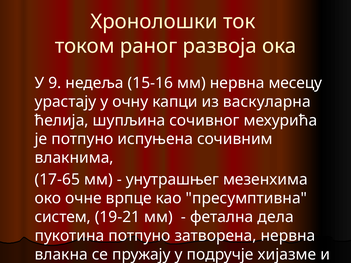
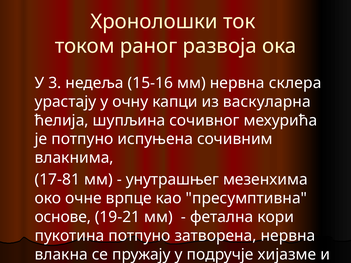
9: 9 -> 3 (55, 83)
месецу: месецу -> склера (295, 83)
17-65: 17-65 -> 17-81 (57, 180)
систем: систем -> основе (63, 217)
дела: дела -> кори (276, 217)
